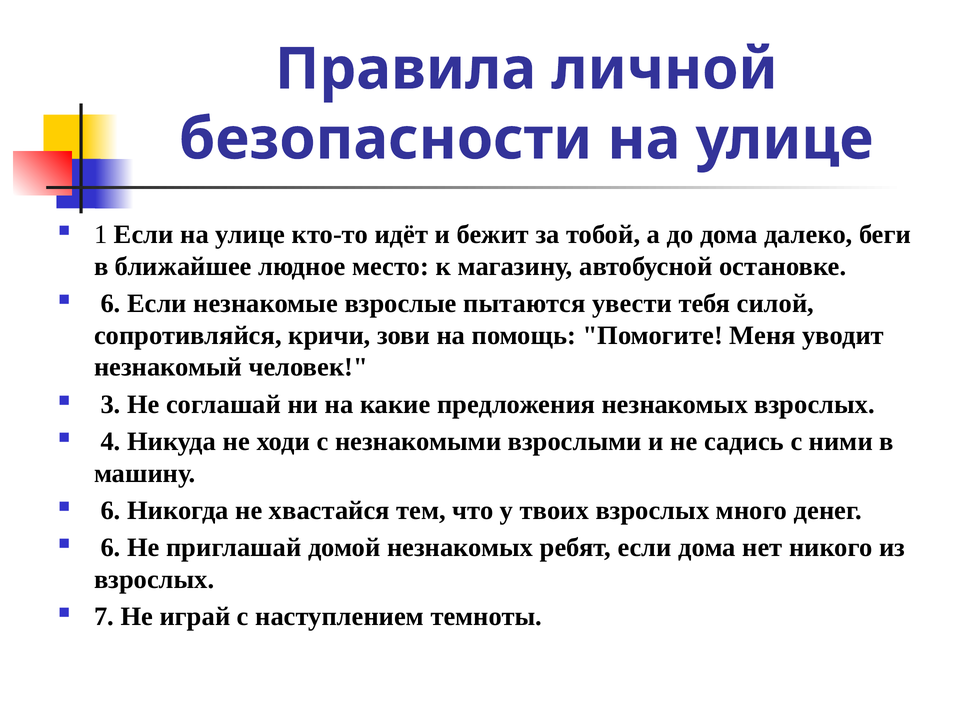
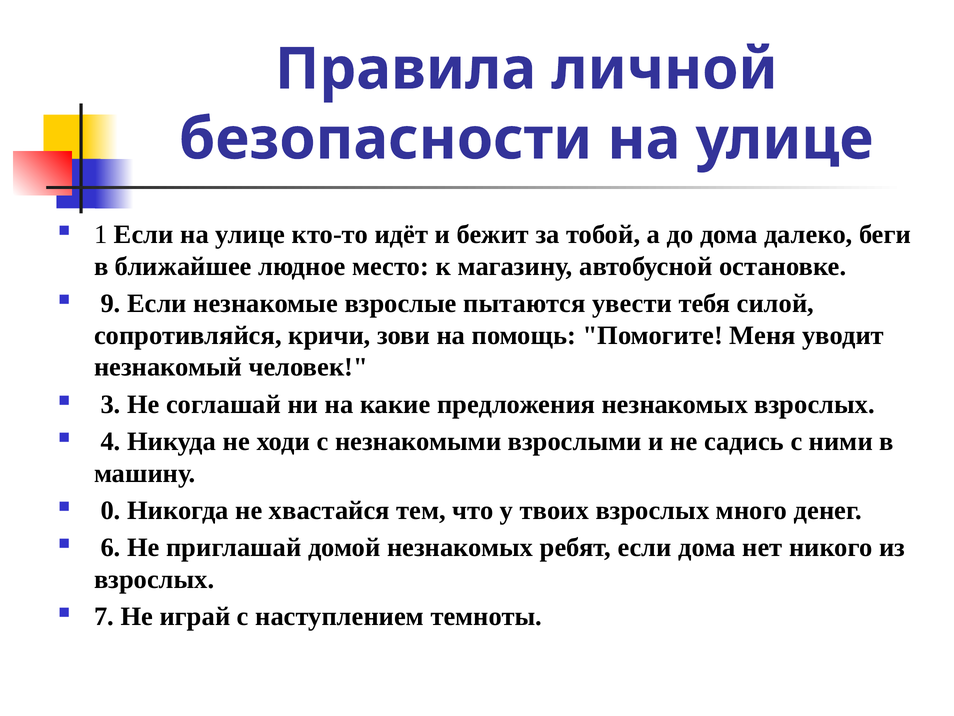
6: 6 -> 9 (111, 303)
6: 6 -> 0 (111, 510)
